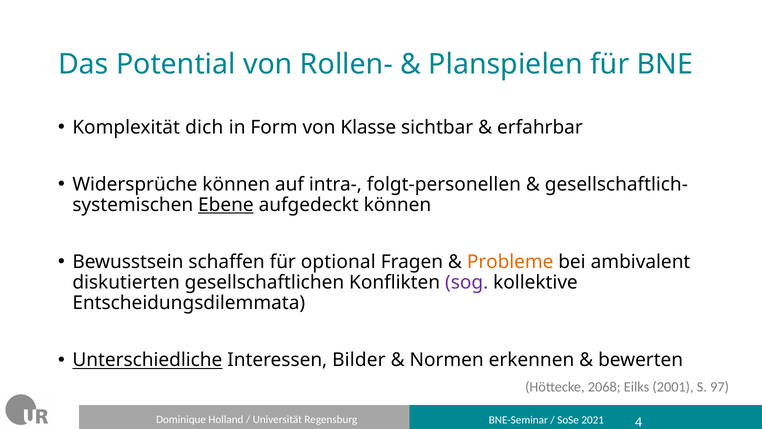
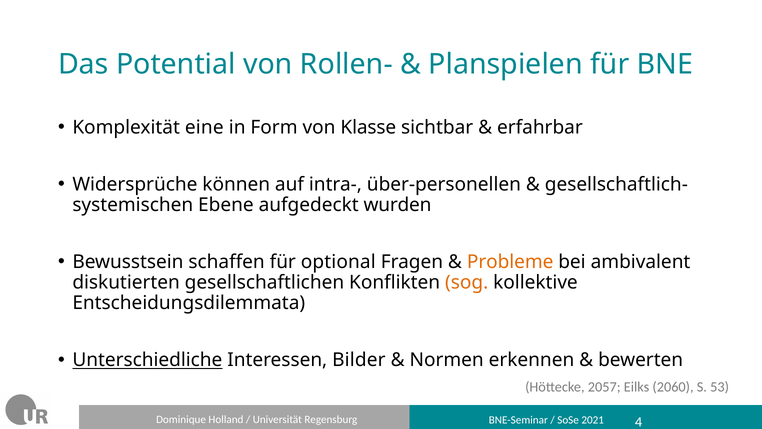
dich: dich -> eine (204, 127)
folgt-personellen: folgt-personellen -> über-personellen (444, 184)
Ebene underline: present -> none (226, 205)
aufgedeckt können: können -> wurden (397, 205)
sog colour: purple -> orange (467, 282)
2068: 2068 -> 2057 (604, 387)
2001: 2001 -> 2060 (673, 387)
97: 97 -> 53 (720, 387)
